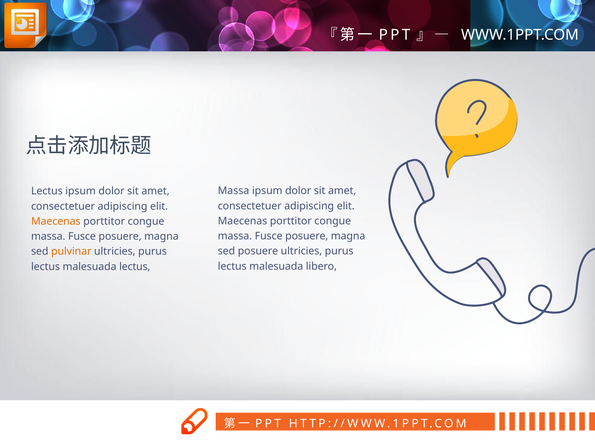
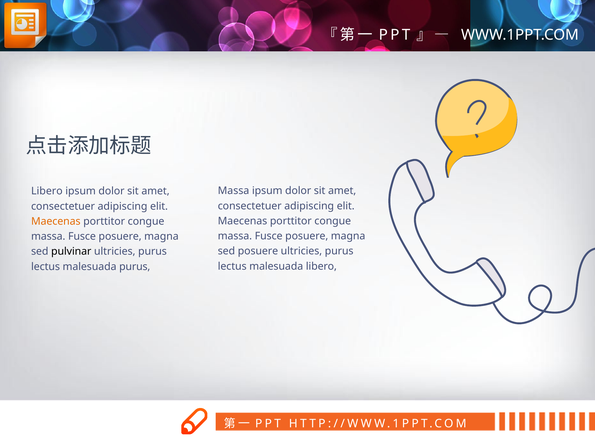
Lectus: Lectus -> Libero (47, 191)
pulvinar colour: orange -> black (71, 252)
malesuada lectus: lectus -> purus (135, 267)
